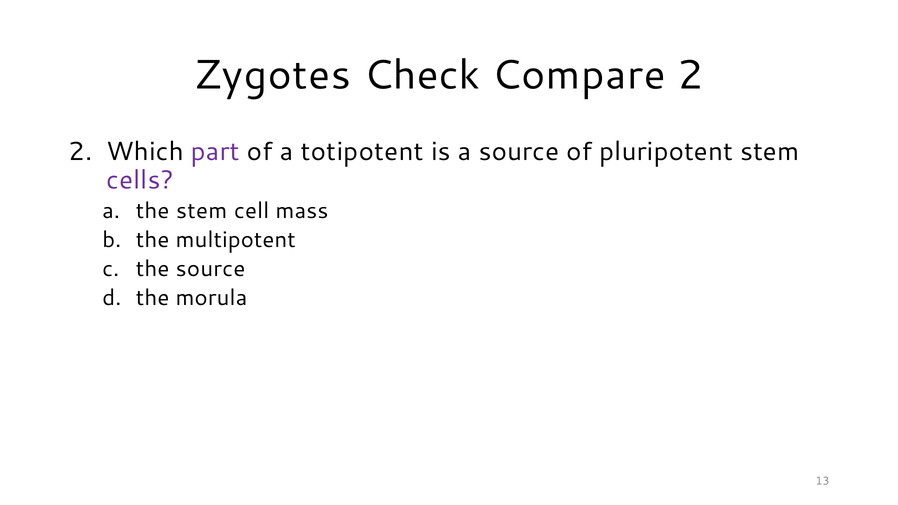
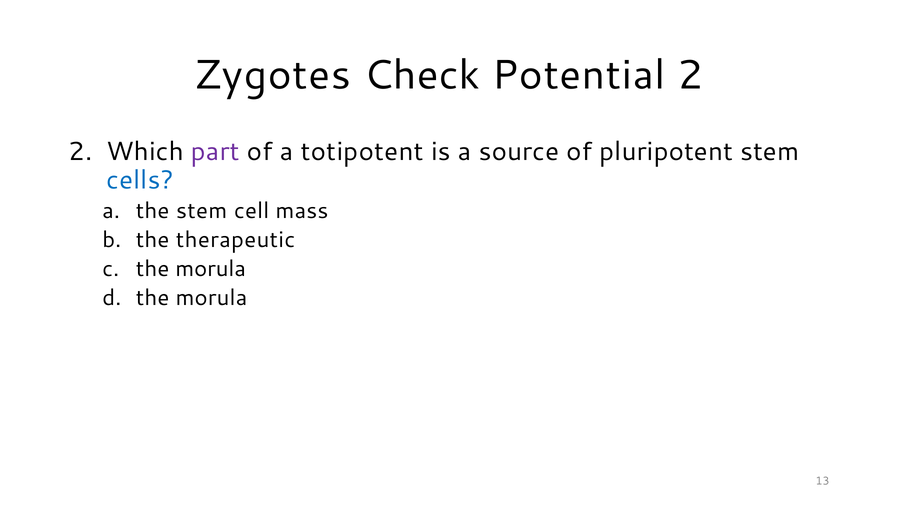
Compare: Compare -> Potential (579, 75)
cells colour: purple -> blue (140, 180)
multipotent: multipotent -> therapeutic (236, 240)
source: source -> morula (211, 269)
